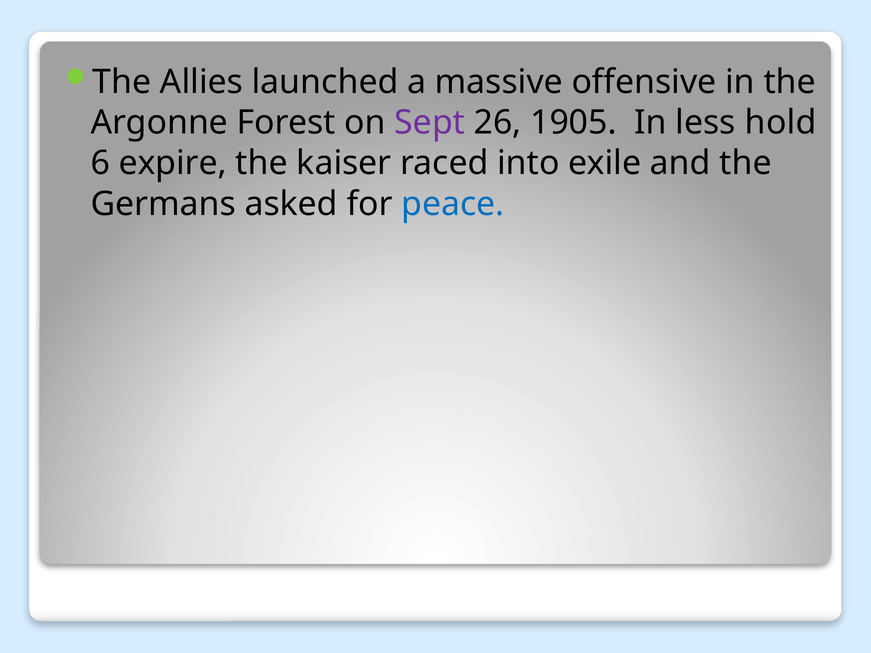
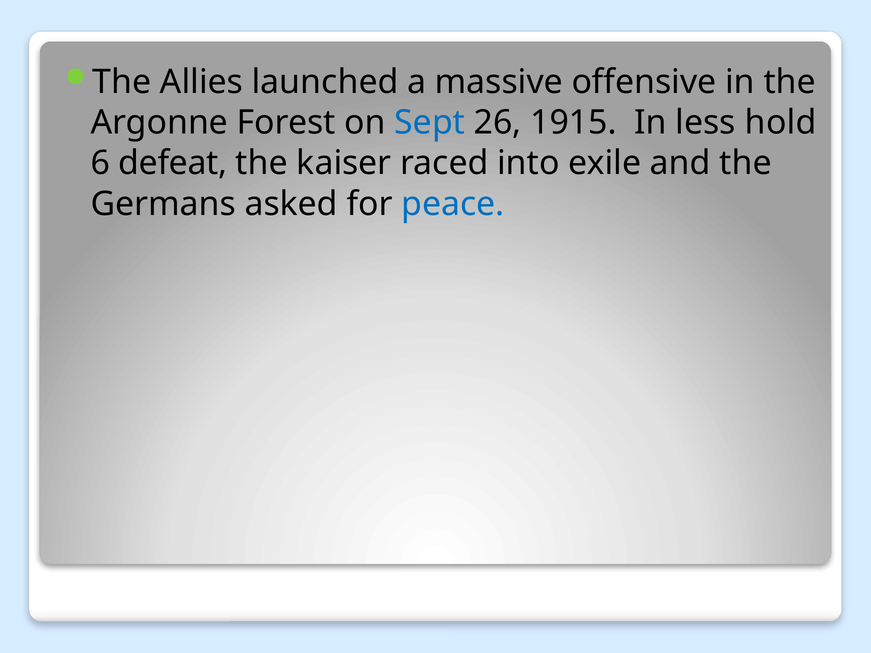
Sept colour: purple -> blue (430, 123)
1905: 1905 -> 1915 (574, 123)
expire: expire -> defeat (173, 163)
